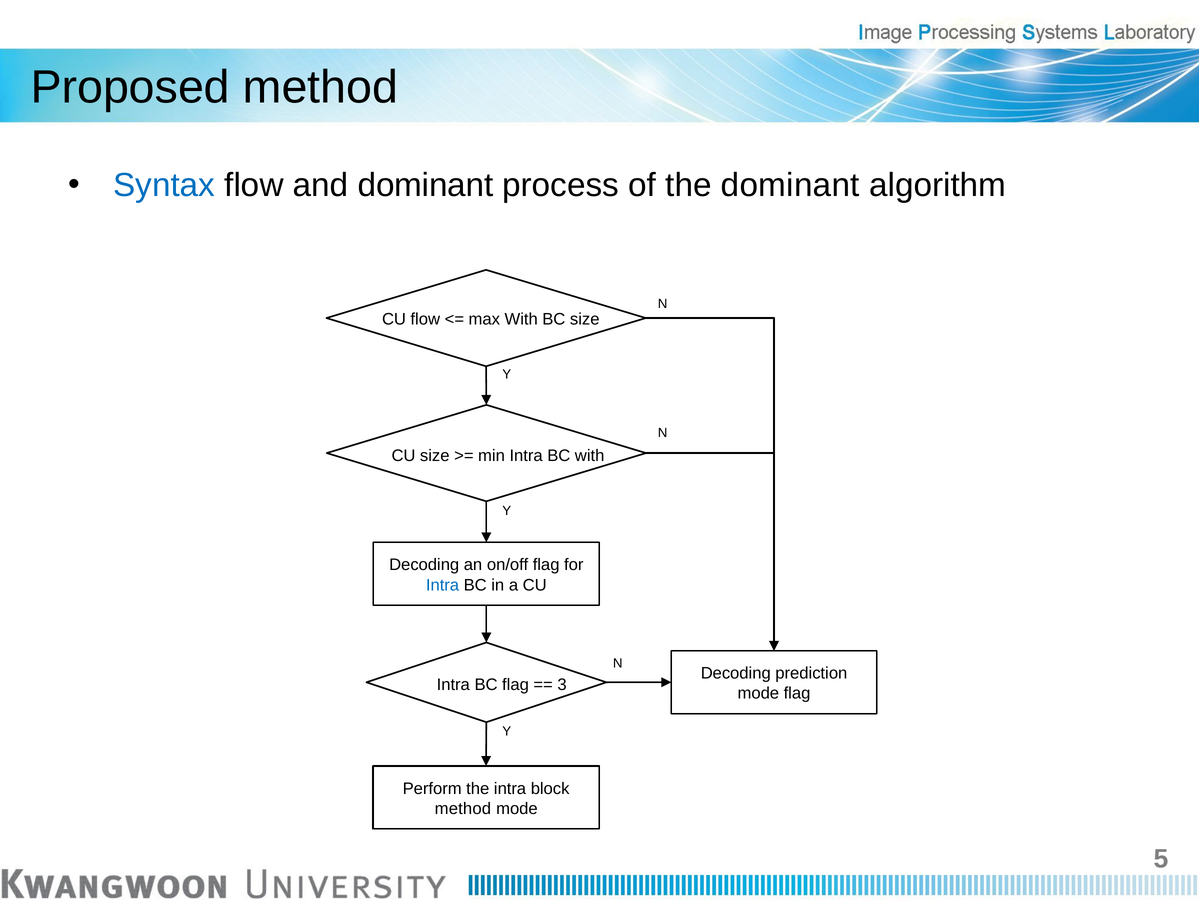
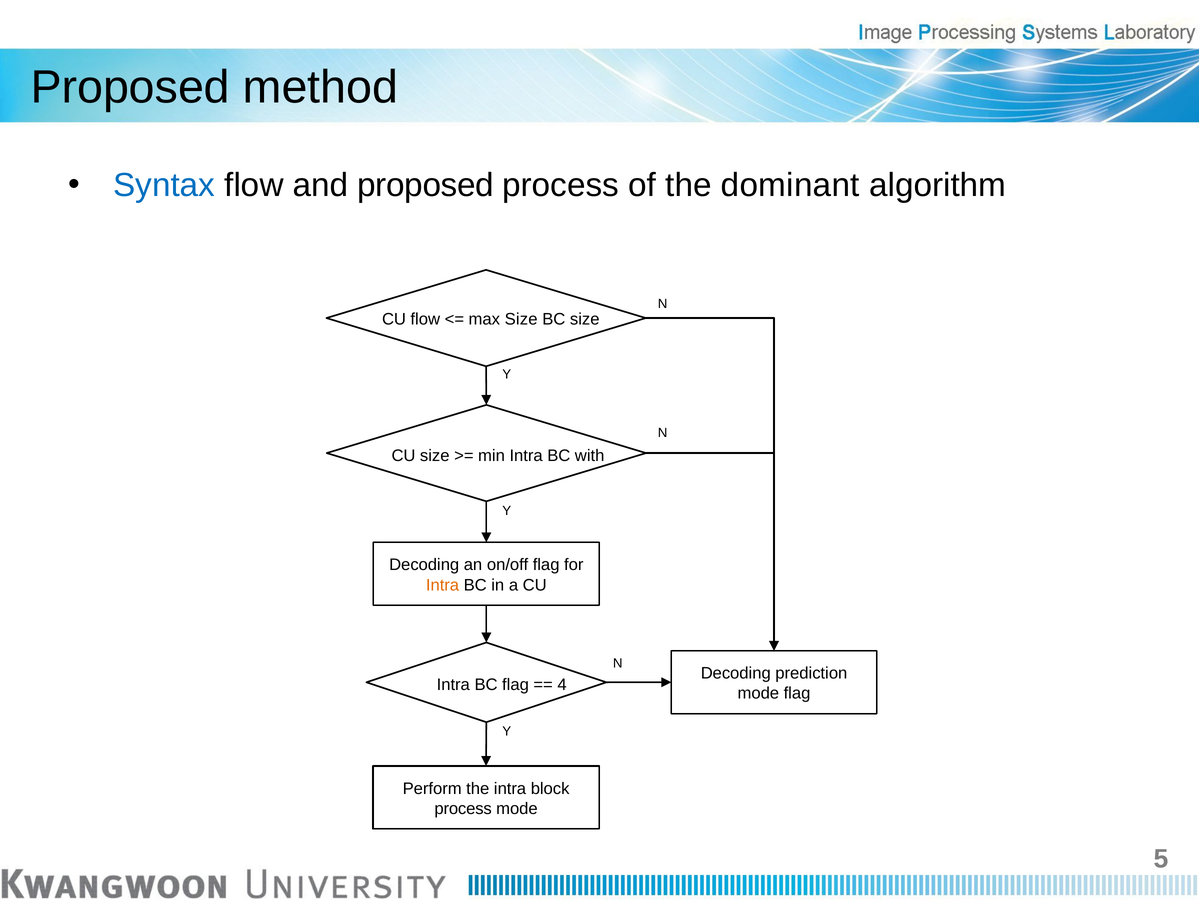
and dominant: dominant -> proposed (426, 185)
max With: With -> Size (521, 319)
Intra colour: blue -> orange (443, 585)
3: 3 -> 4 (562, 684)
method: method -> process (463, 808)
